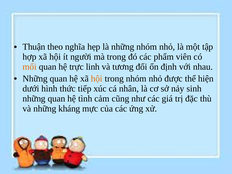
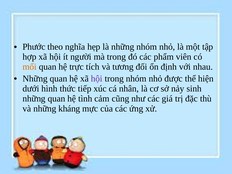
Thuận: Thuận -> Phước (34, 47)
linh: linh -> tích (93, 67)
hội colour: orange -> purple (97, 79)
